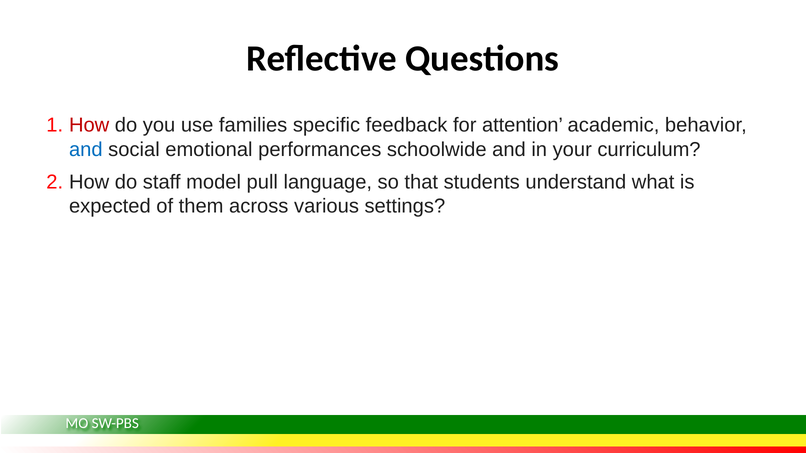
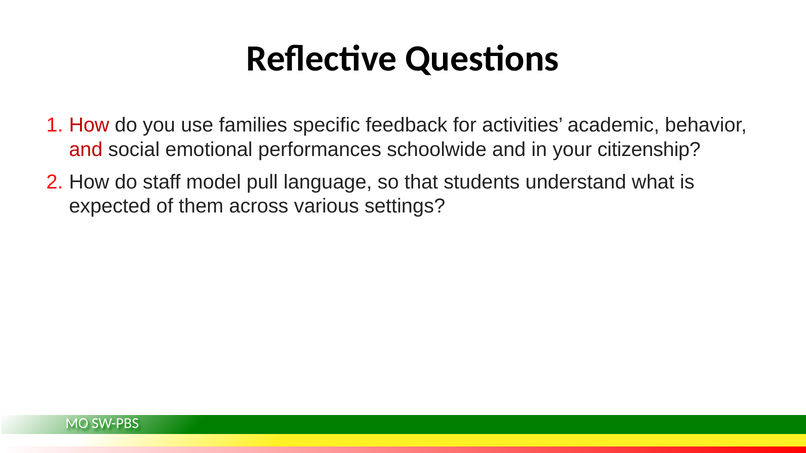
attention: attention -> activities (522, 125)
and colour: blue -> red (86, 150)
curriculum: curriculum -> citizenship (649, 150)
